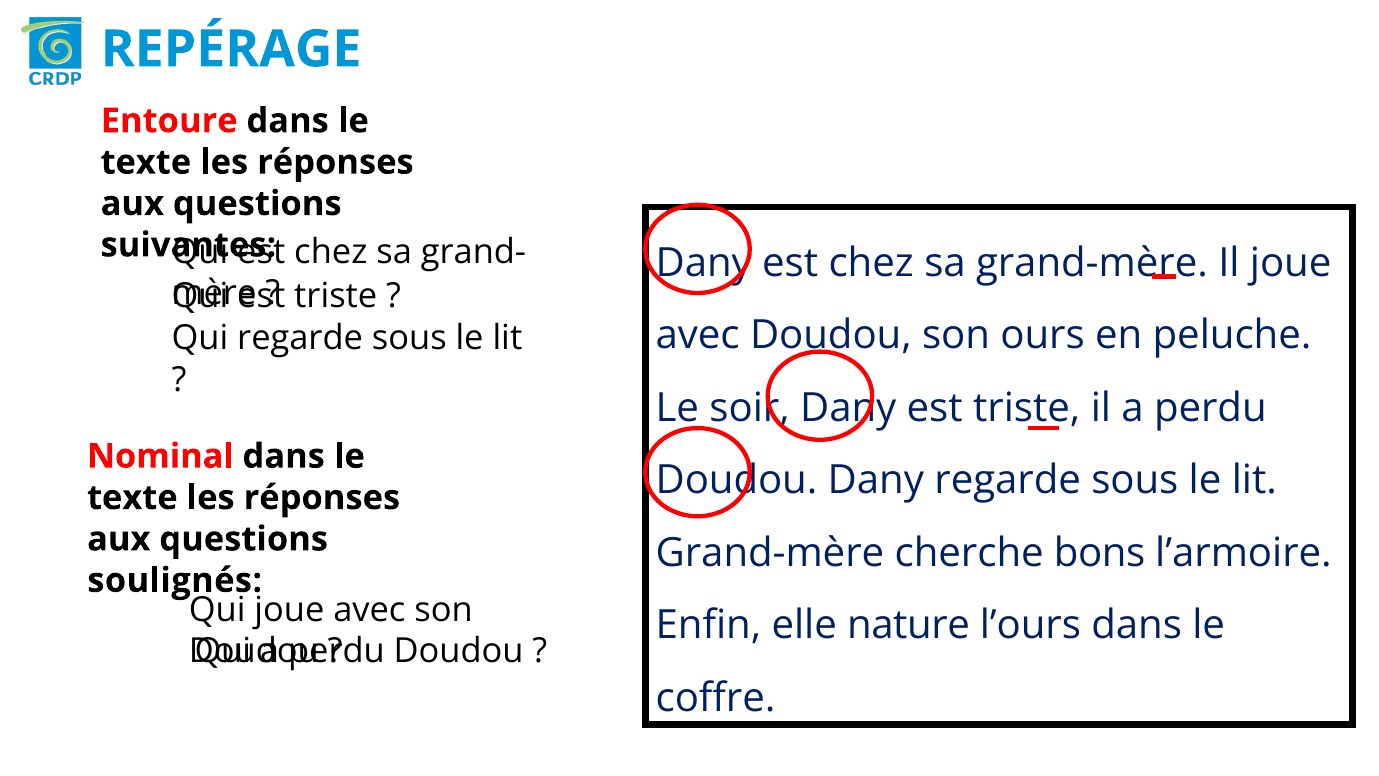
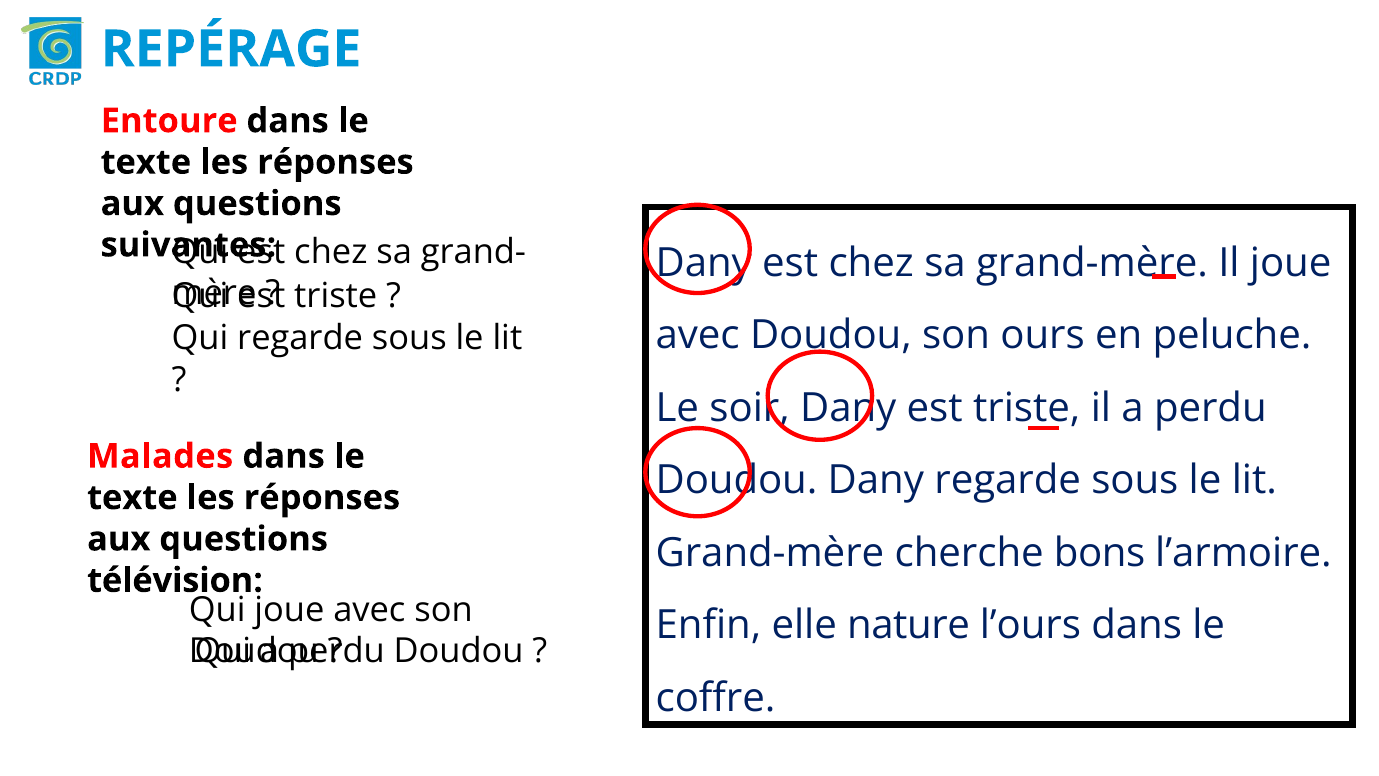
Nominal: Nominal -> Malades (160, 456)
soulignés: soulignés -> télévision (175, 580)
